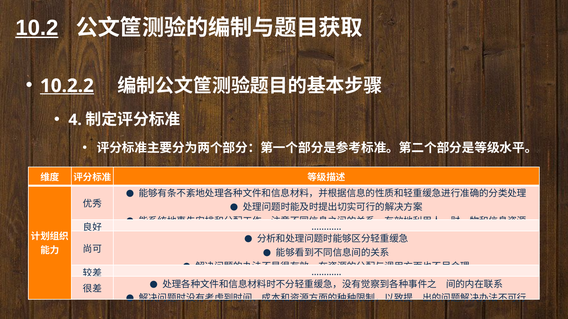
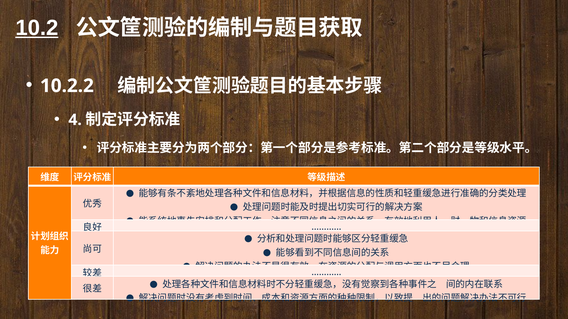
10.2.2 underline: present -> none (67, 86)
